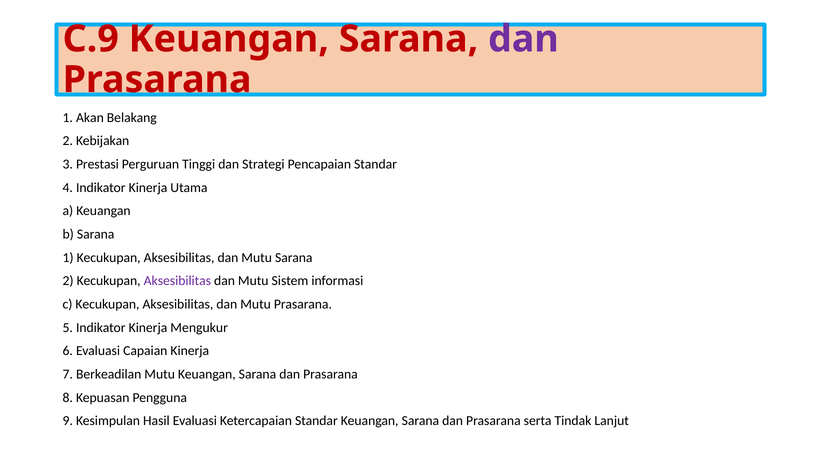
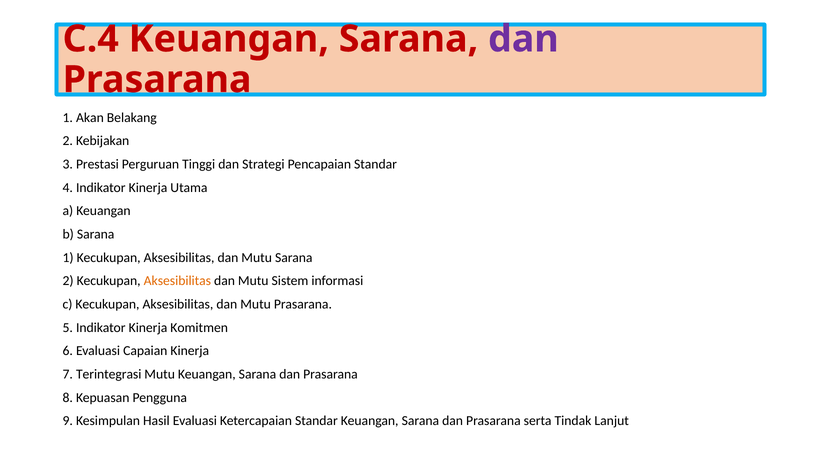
C.9: C.9 -> C.4 (91, 39)
Aksesibilitas colour: purple -> orange (177, 281)
Mengukur: Mengukur -> Komitmen (199, 327)
Berkeadilan: Berkeadilan -> Terintegrasi (109, 374)
